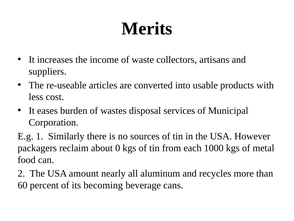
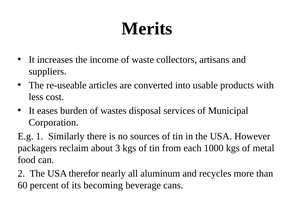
0: 0 -> 3 (118, 148)
amount: amount -> therefor (84, 173)
